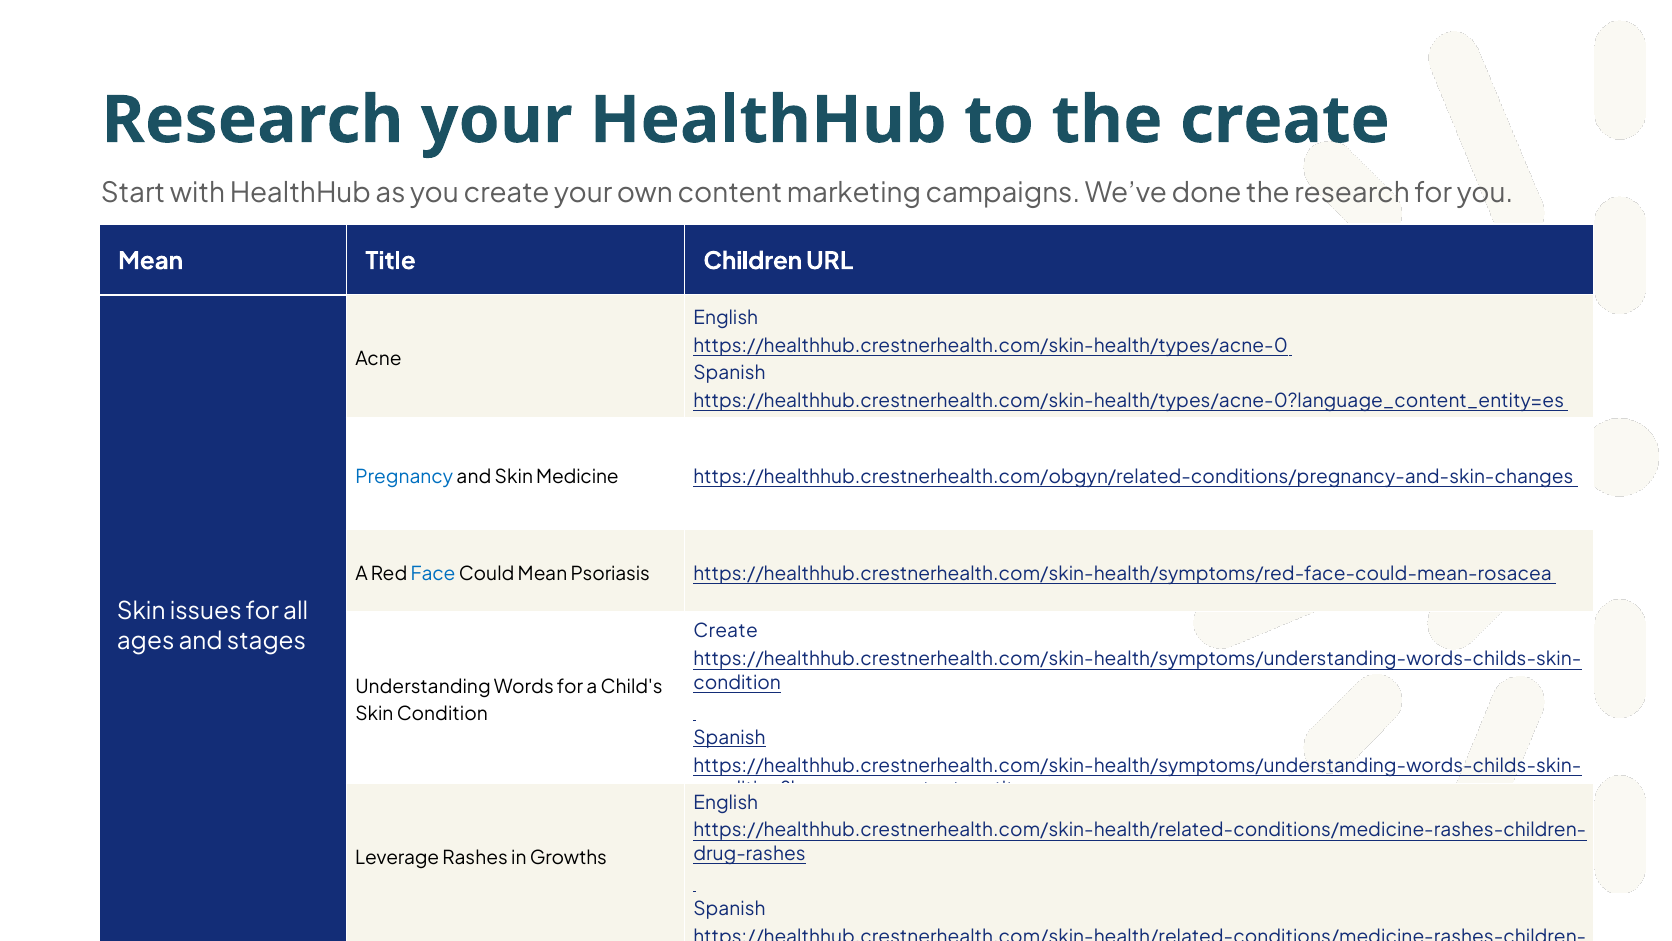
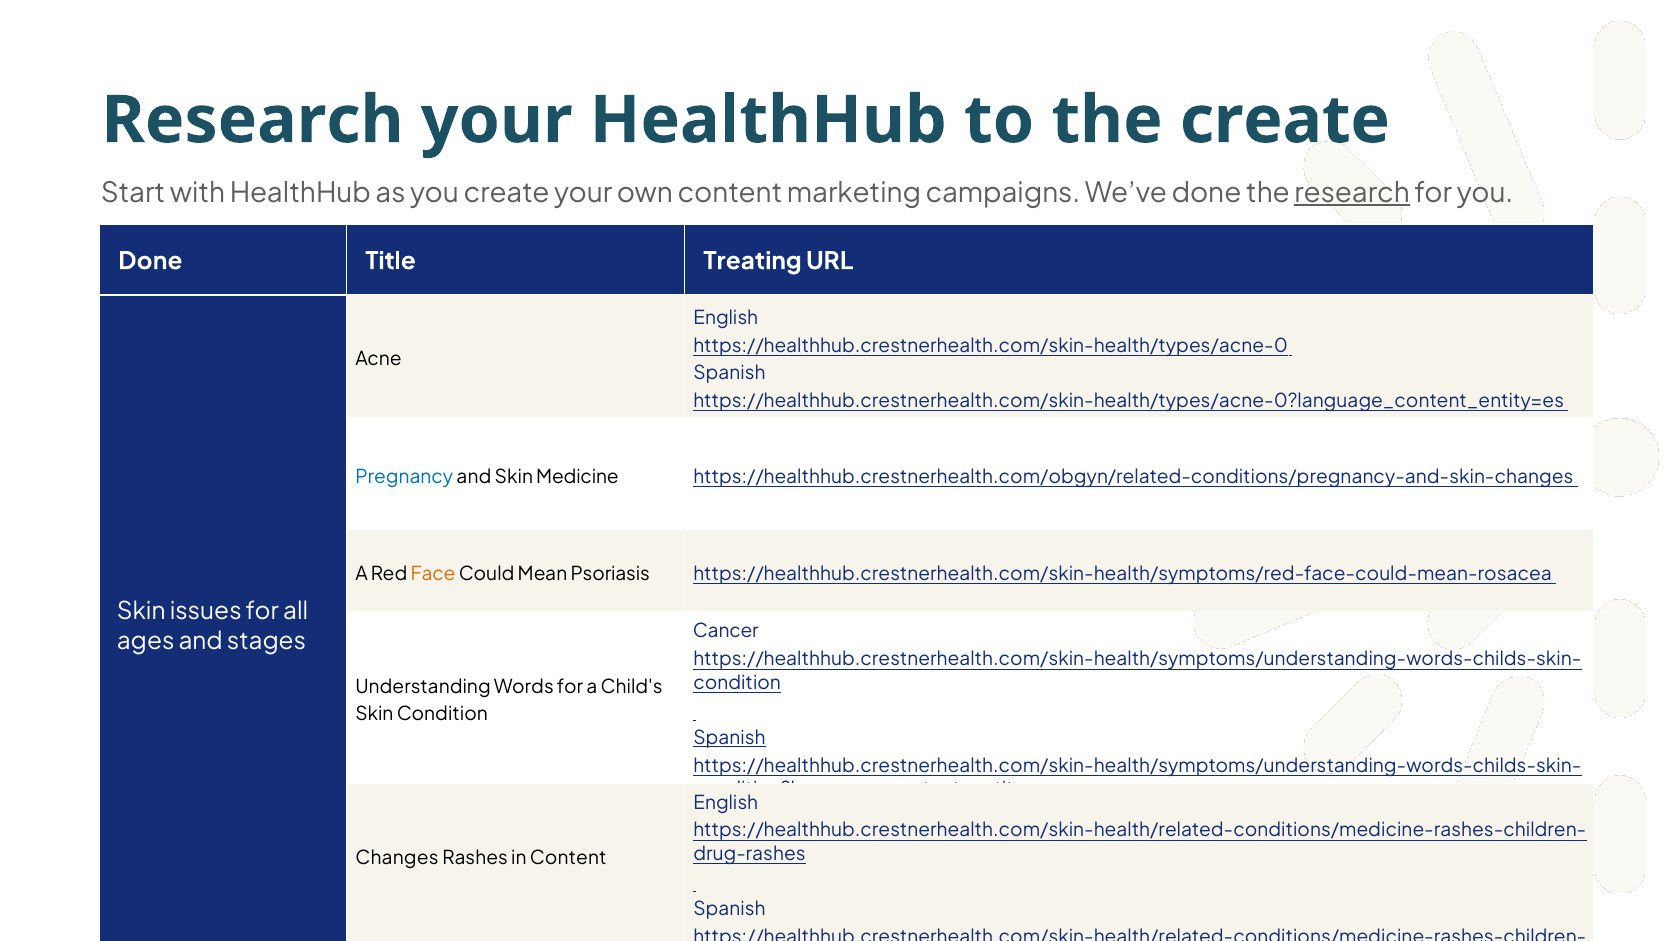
research underline: none -> present (1352, 193)
Mean: Mean -> Done (150, 261)
Children: Children -> Treating (753, 261)
Face colour: blue -> orange (433, 574)
Create: Create -> Cancer (726, 631)
Leverage: Leverage -> Changes (397, 858)
in Growths: Growths -> Content (568, 858)
